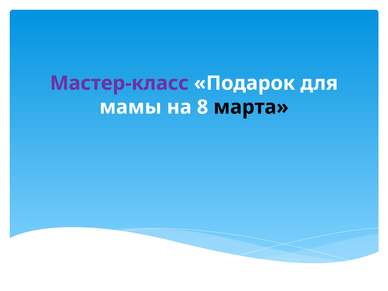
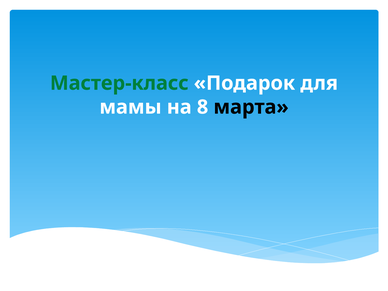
Мастер-класс colour: purple -> green (119, 83)
